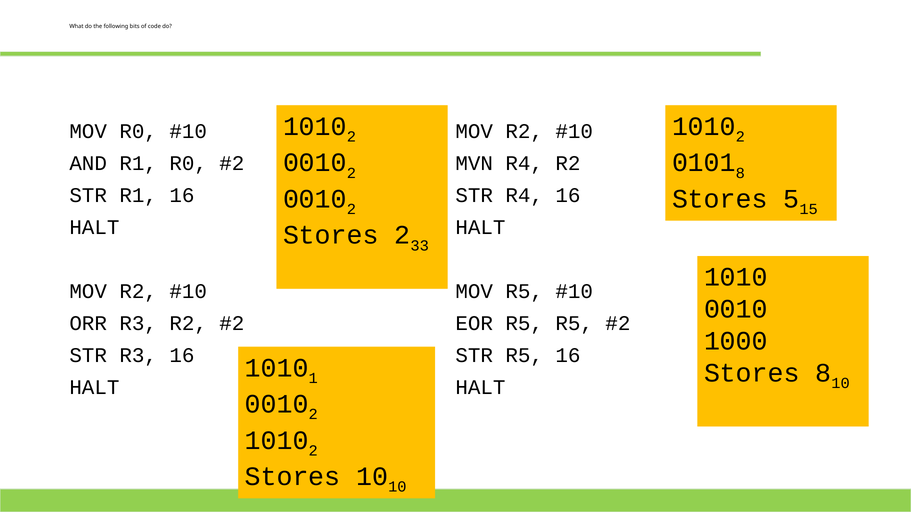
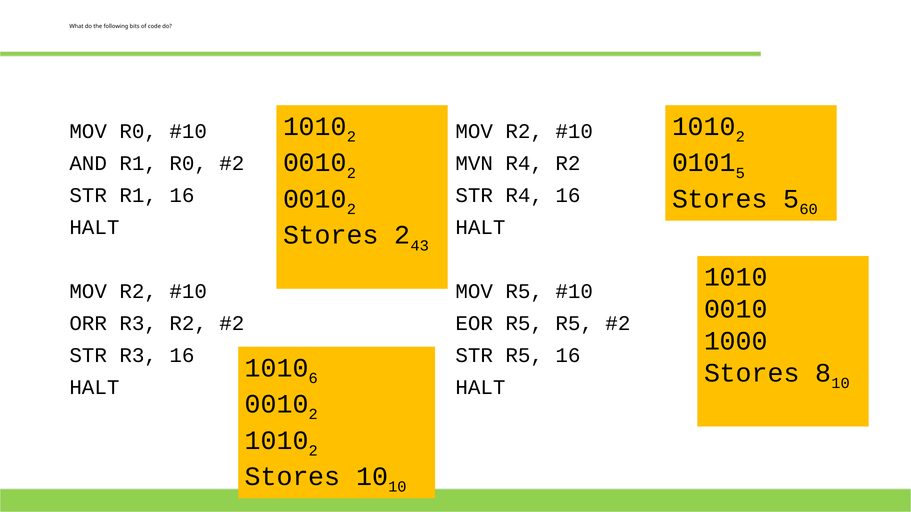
8: 8 -> 5 (740, 173)
15: 15 -> 60 (809, 209)
33: 33 -> 43 (420, 246)
1: 1 -> 6 (313, 378)
